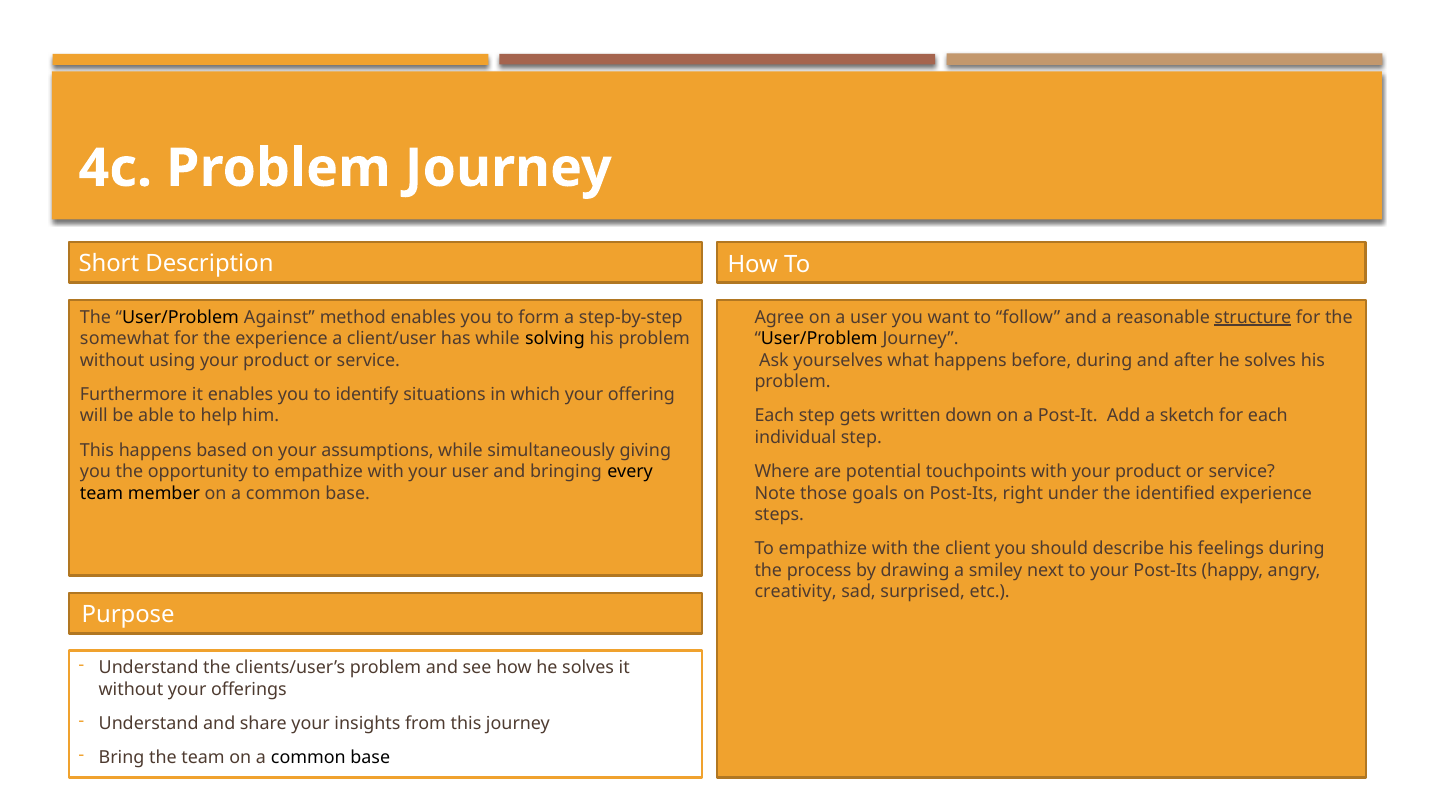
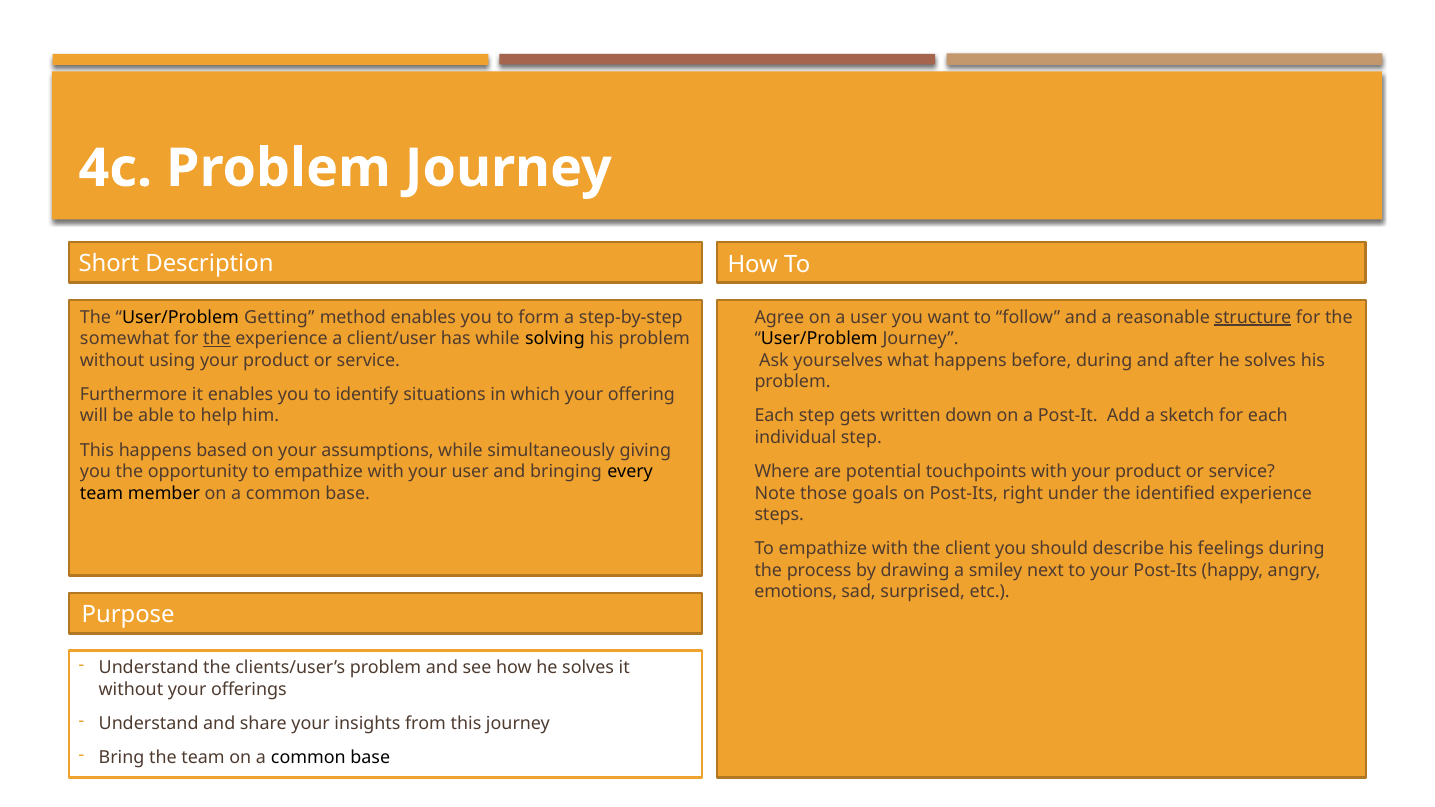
Against: Against -> Getting (279, 317)
the underline: none -> present (217, 339)
creativity: creativity -> emotions (796, 592)
